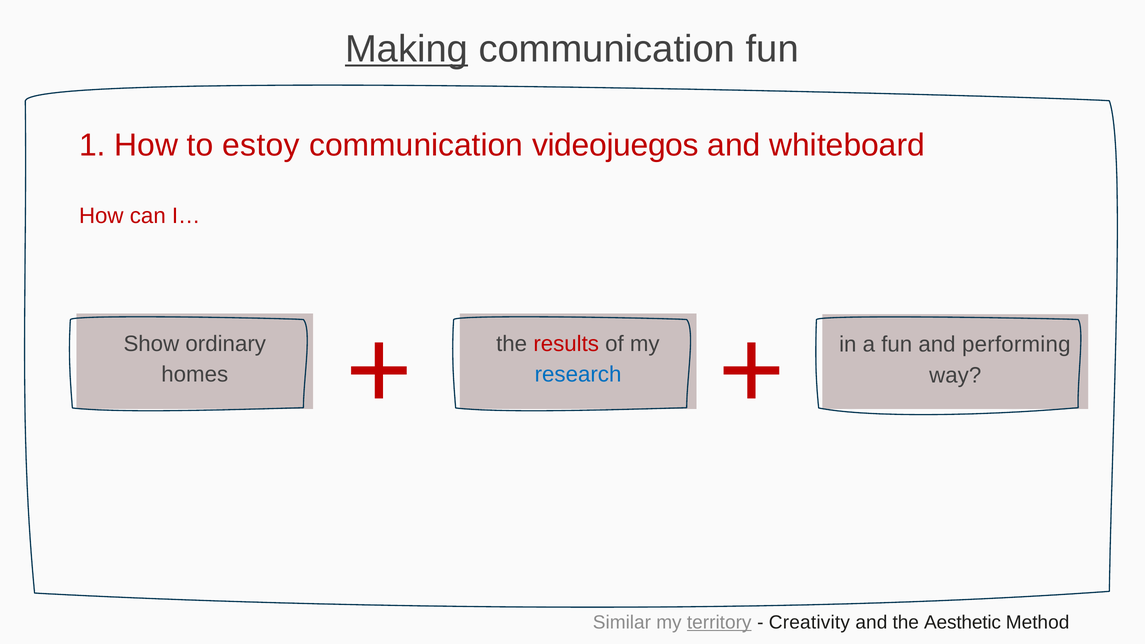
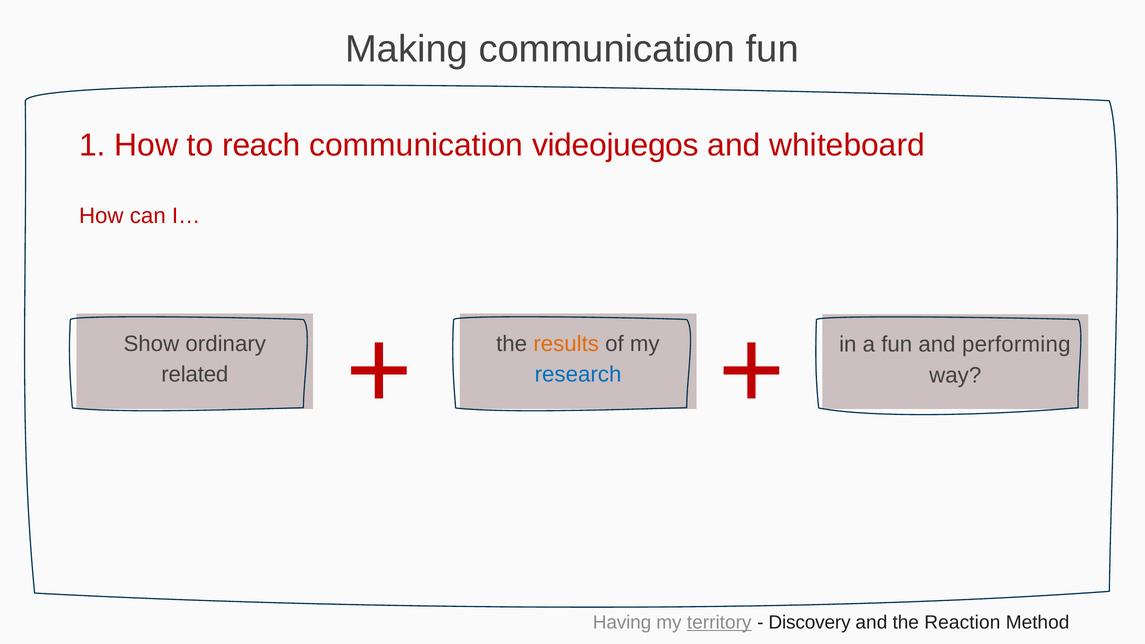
Making underline: present -> none (406, 49)
estoy: estoy -> reach (261, 145)
results colour: red -> orange (566, 344)
homes: homes -> related (195, 375)
Similar: Similar -> Having (622, 622)
Creativity: Creativity -> Discovery (810, 622)
Aesthetic: Aesthetic -> Reaction (962, 622)
